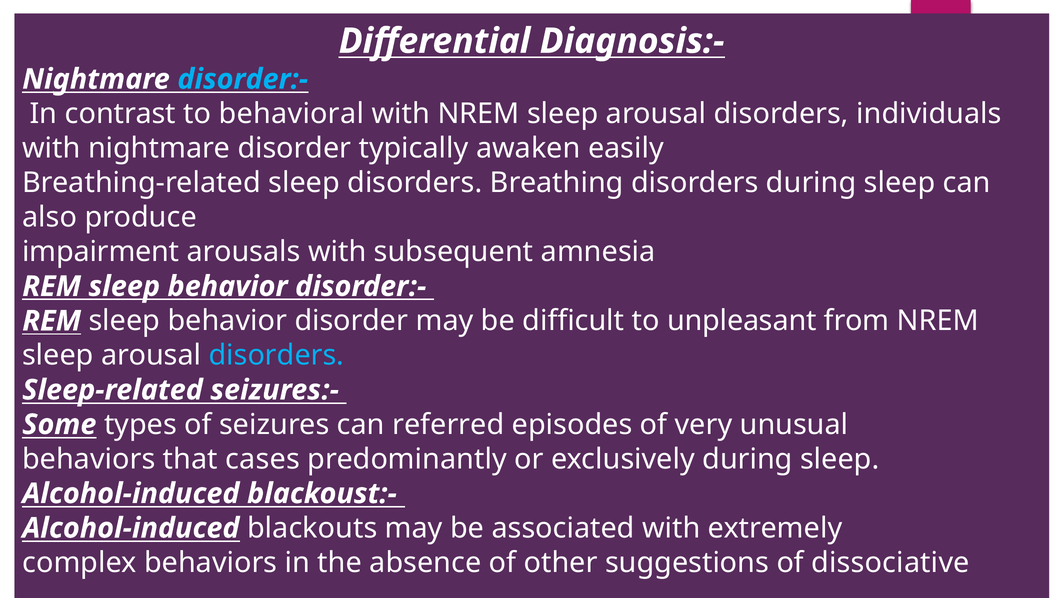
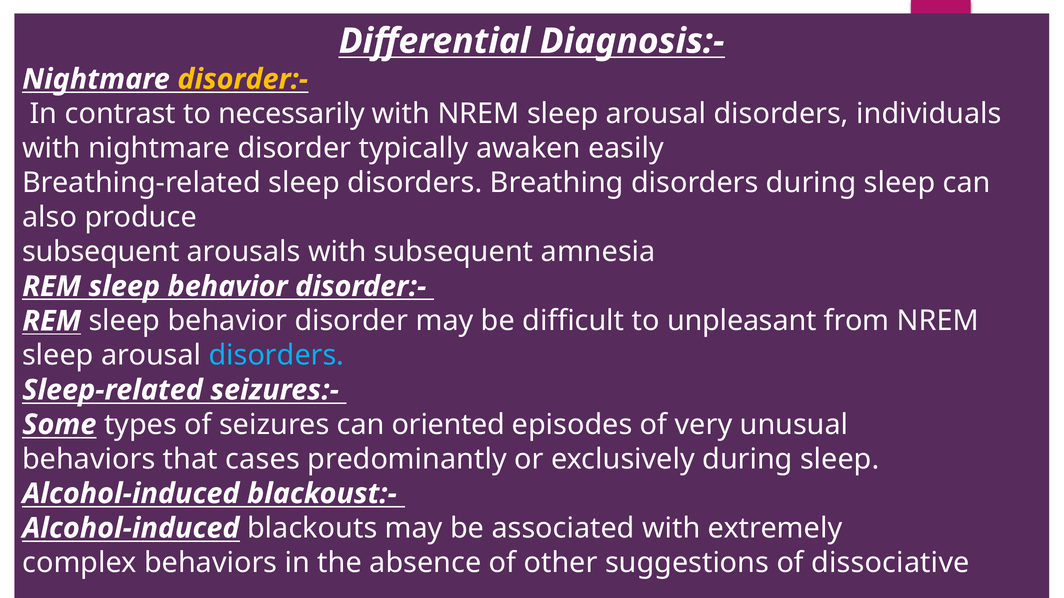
disorder:- colour: light blue -> yellow (243, 79)
behavioral: behavioral -> necessarily (292, 114)
impairment: impairment -> subsequent (101, 252)
referred: referred -> oriented (448, 425)
